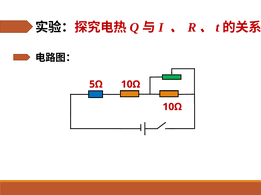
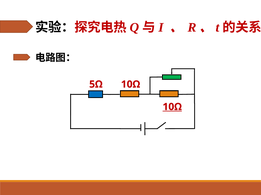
10Ω underline: none -> present (172, 107)
